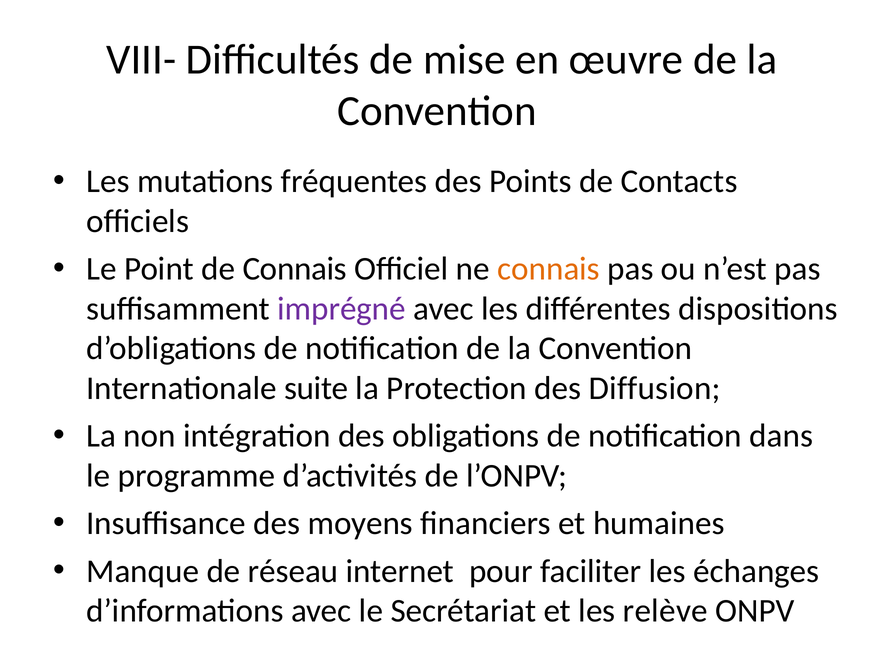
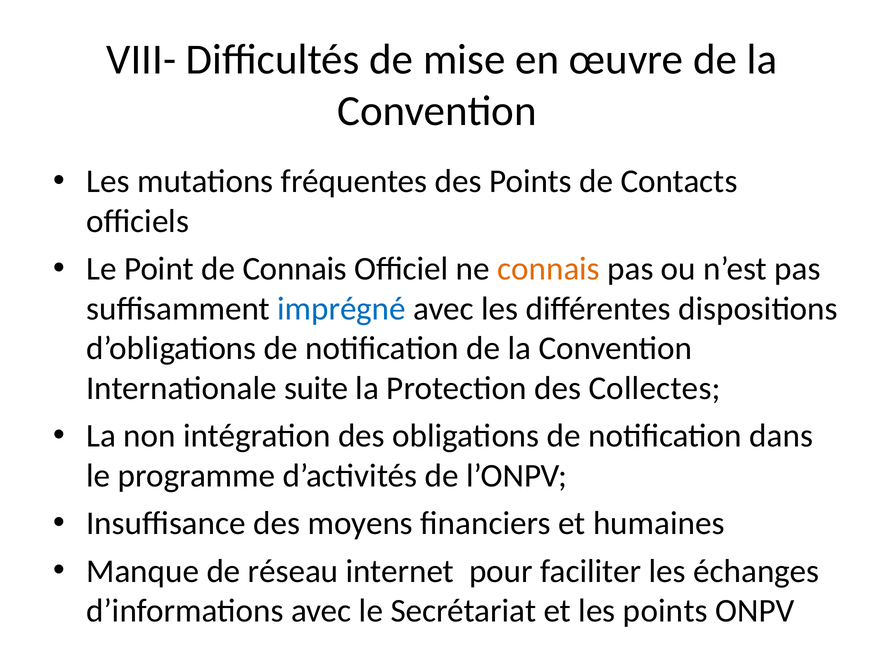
imprégné colour: purple -> blue (342, 309)
Diffusion: Diffusion -> Collectes (655, 388)
les relève: relève -> points (665, 611)
